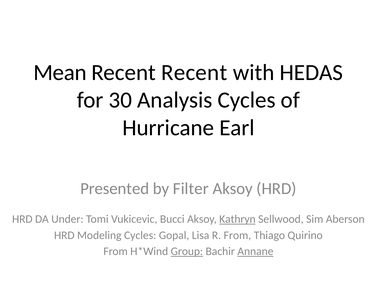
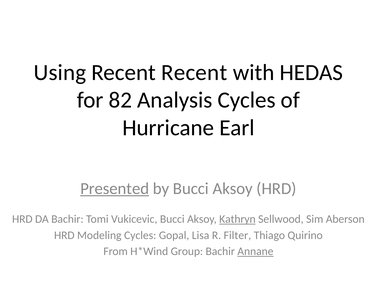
Mean: Mean -> Using (60, 72)
30: 30 -> 82 (120, 100)
Presented underline: none -> present (115, 188)
by Filter: Filter -> Bucci (191, 188)
DA Under: Under -> Bachir (67, 219)
R From: From -> Filter (237, 235)
Group underline: present -> none (187, 251)
